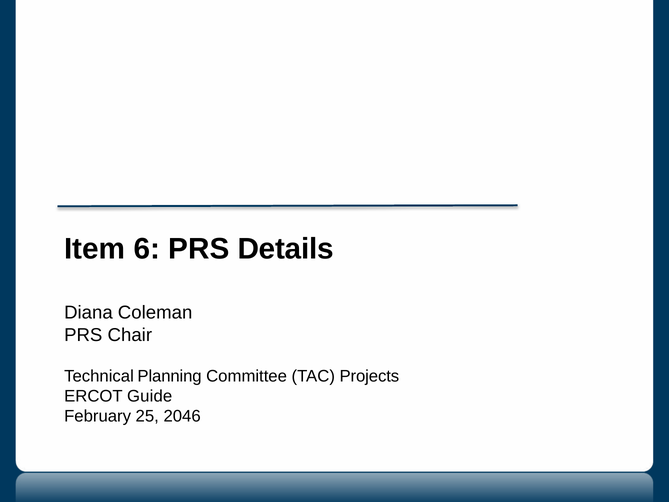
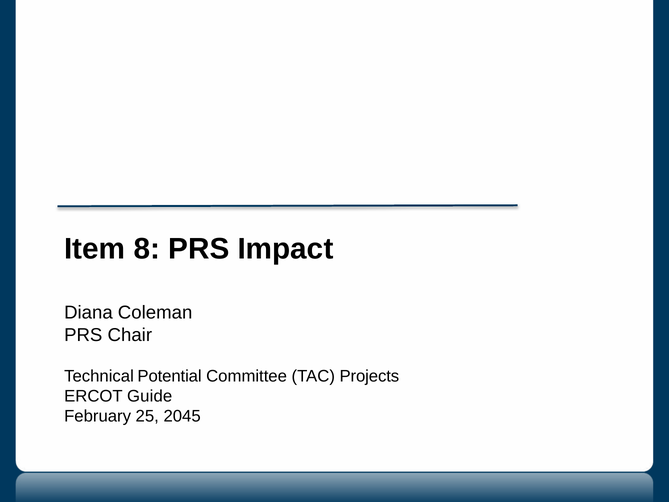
6: 6 -> 8 (147, 249)
Details: Details -> Impact (285, 249)
Planning: Planning -> Potential (170, 376)
2046: 2046 -> 2045 (182, 416)
